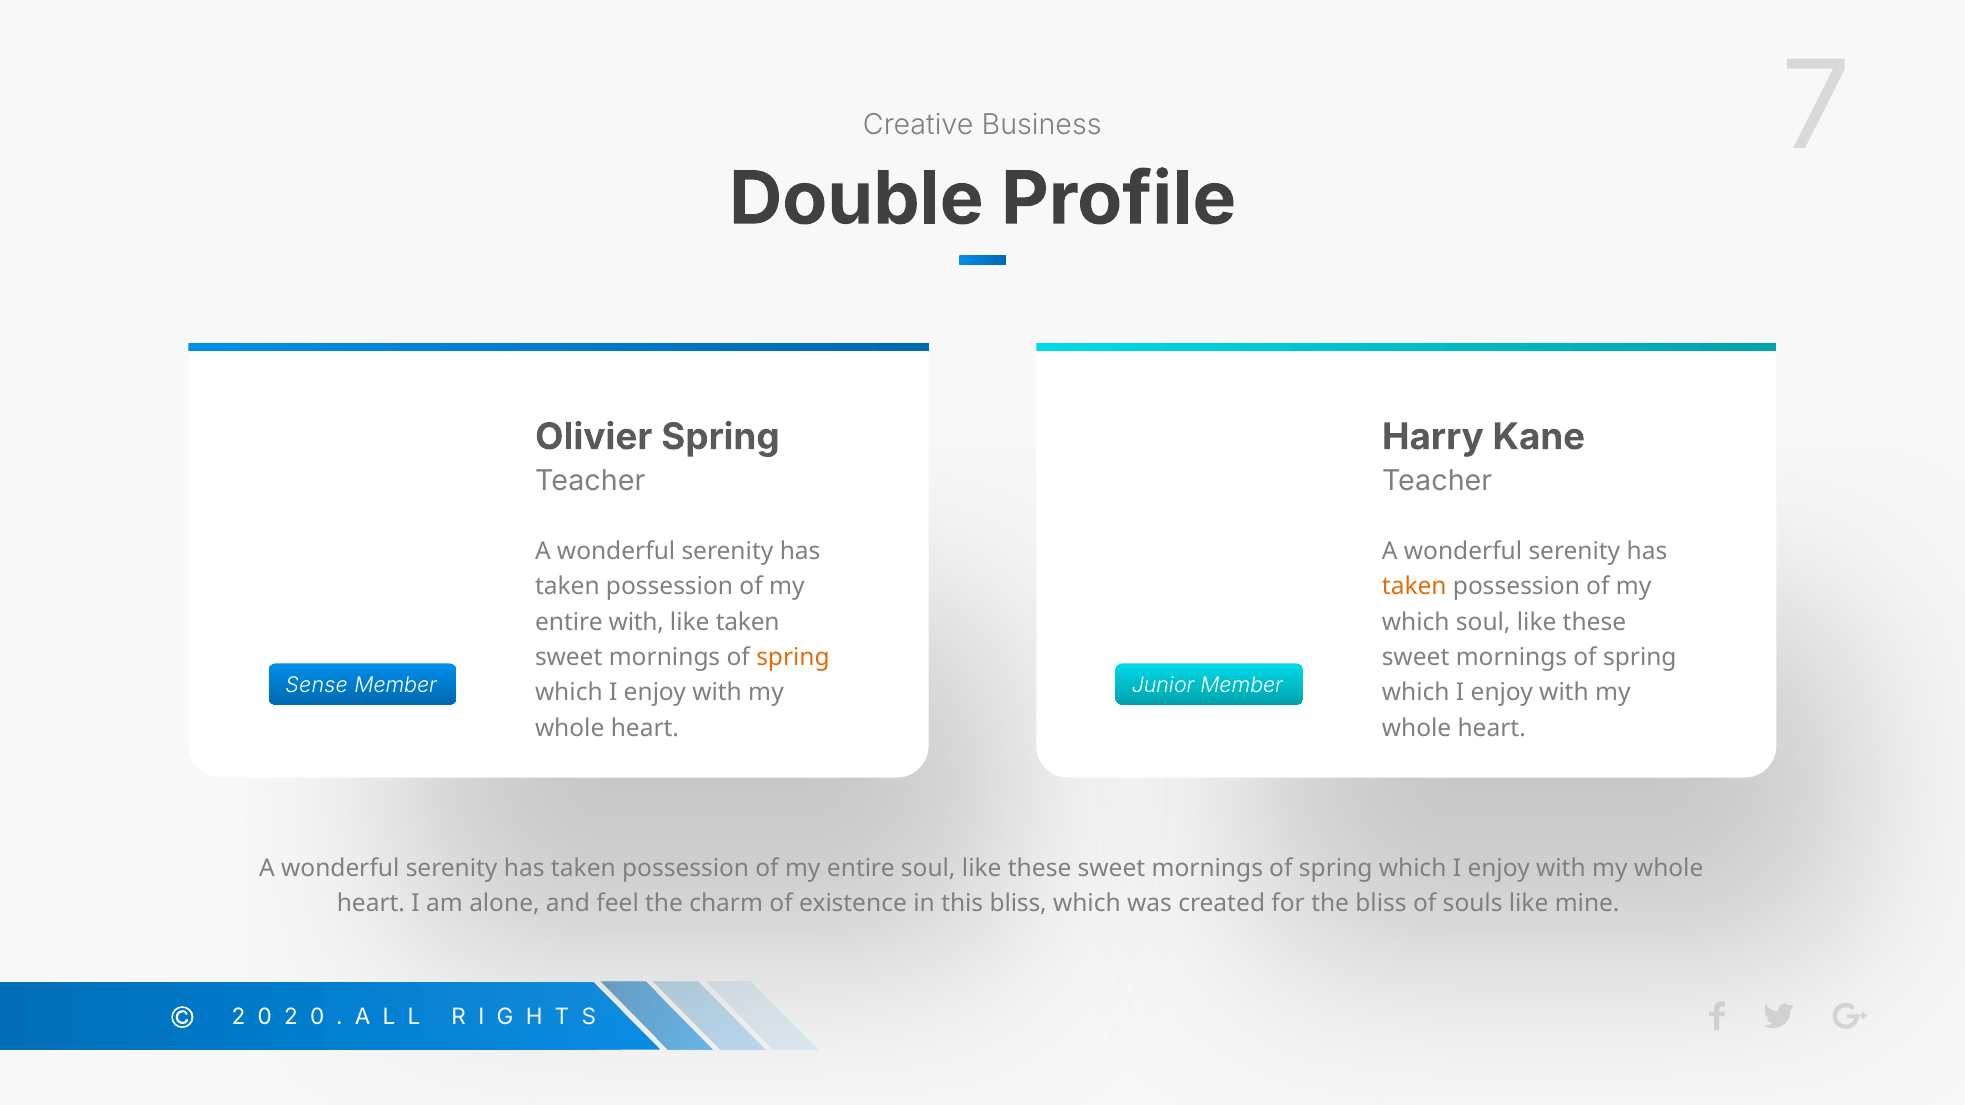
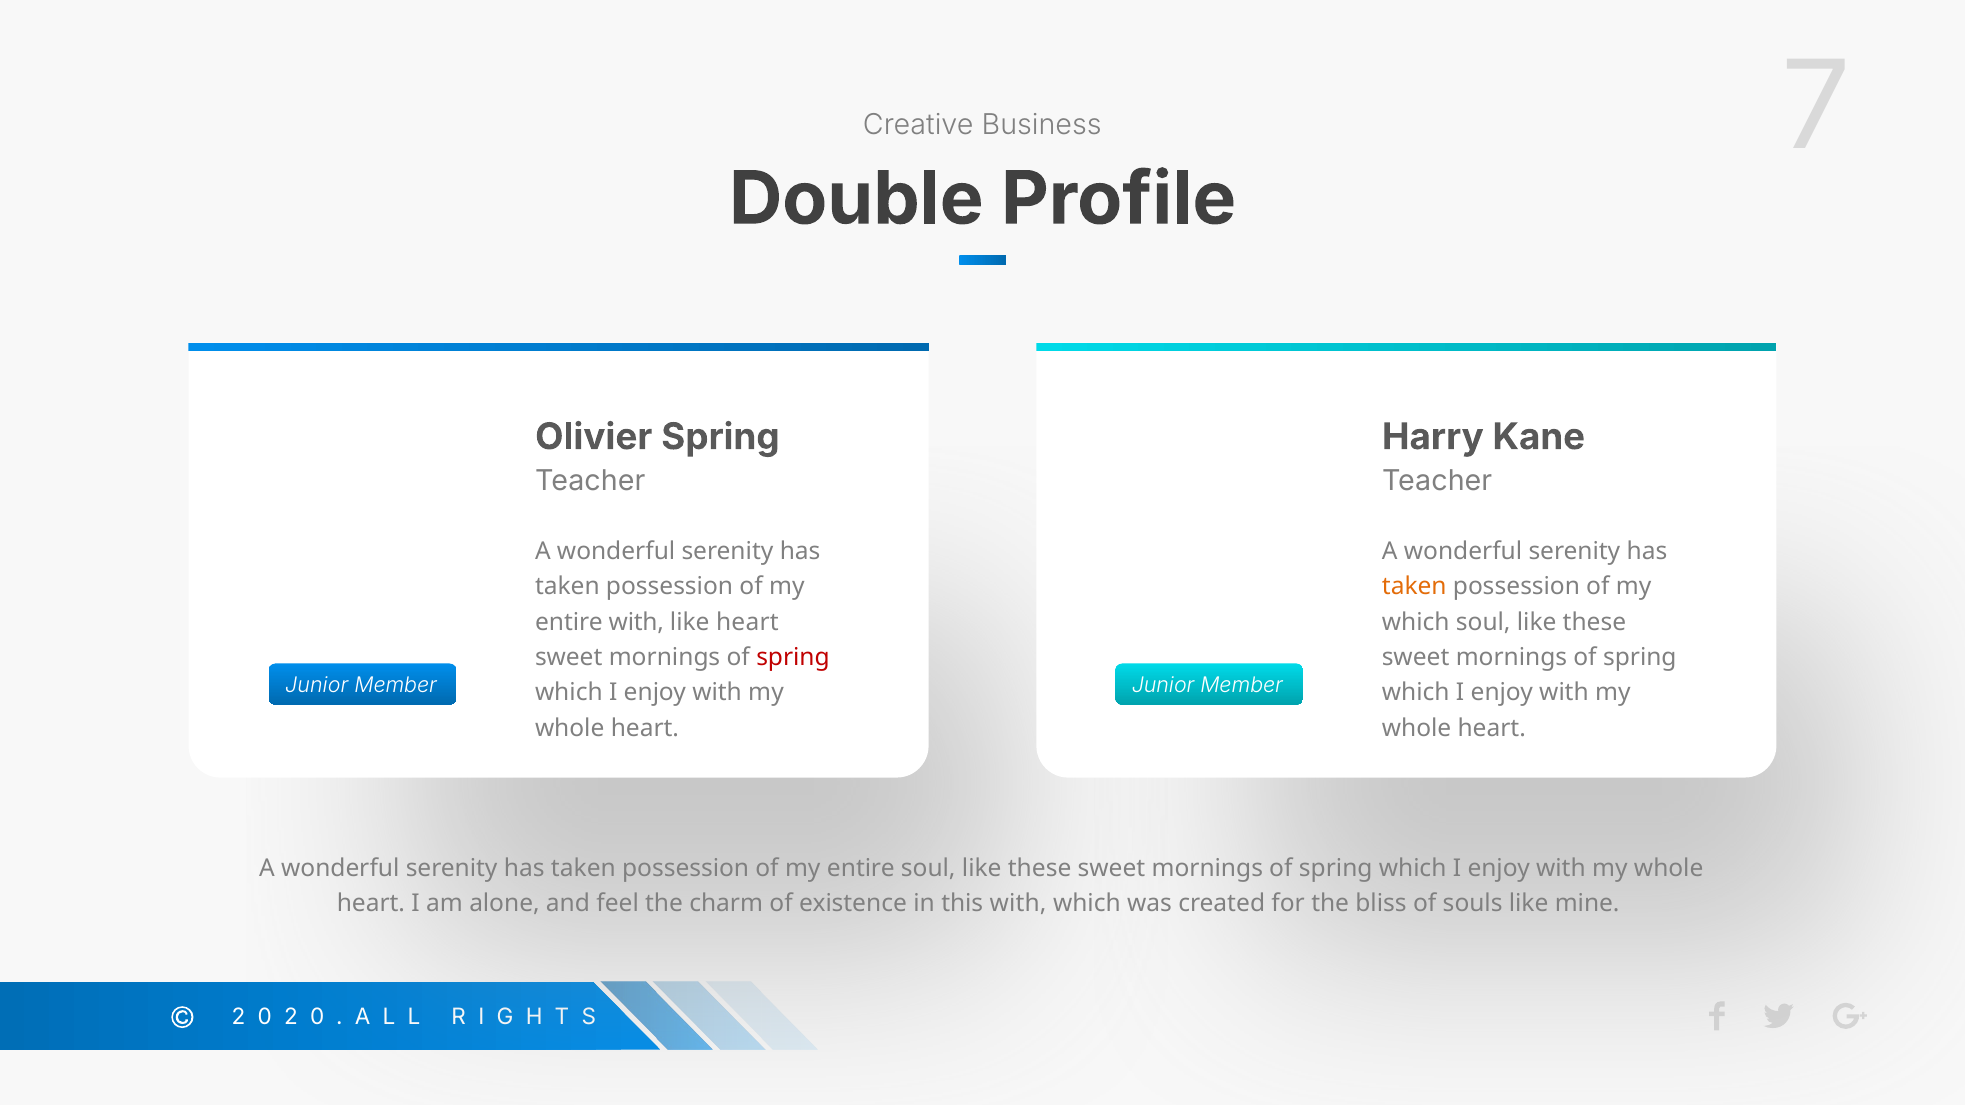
like taken: taken -> heart (747, 622)
spring colour: orange -> red (793, 658)
Sense: Sense -> Junior (317, 686)
this bliss: bliss -> with (1018, 904)
